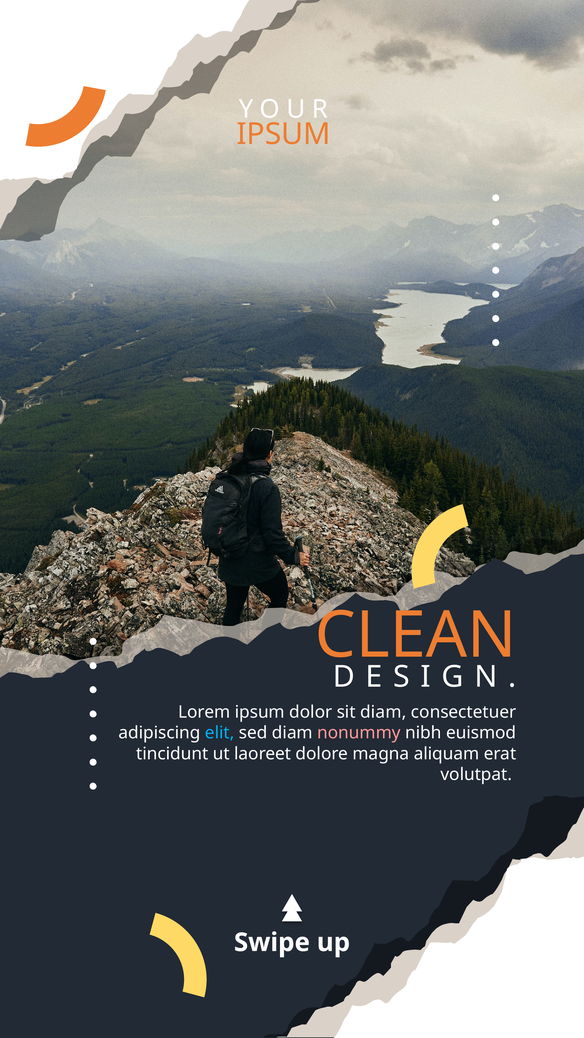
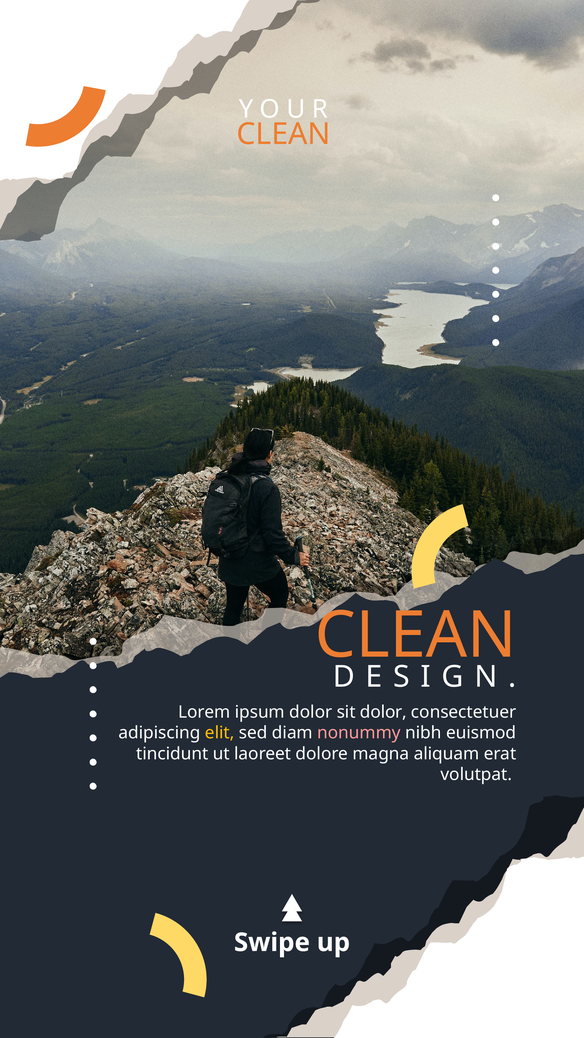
IPSUM: IPSUM -> CLEAN (283, 134)
sit diam: diam -> dolor (383, 712)
elit colour: light blue -> yellow (220, 733)
